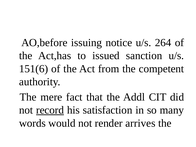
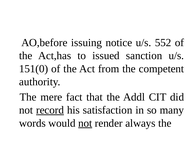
264: 264 -> 552 (163, 43)
151(6: 151(6 -> 151(0 (34, 69)
not underline: none -> present (85, 123)
arrives: arrives -> always (140, 123)
